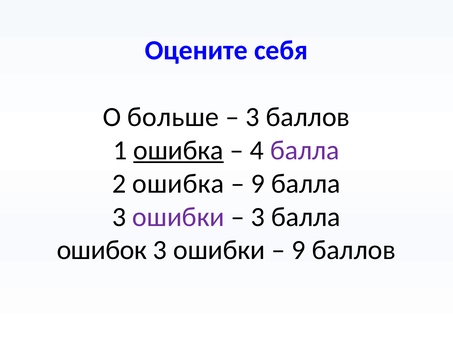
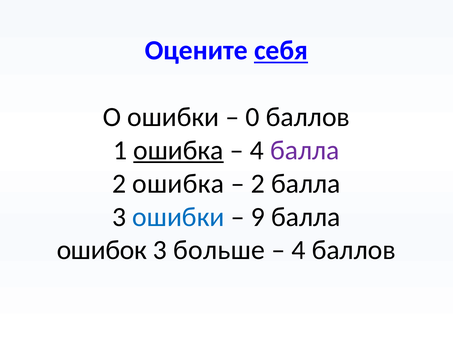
себя underline: none -> present (281, 50)
О больше: больше -> ошибки (173, 117)
3: 3 -> 0 (253, 117)
9: 9 -> 2 (258, 183)
ошибки colour: purple -> blue (178, 217)
3: 3 -> 9 (258, 217)
ошибки: ошибки -> больше (219, 250)
9: 9 -> 4 (298, 250)
